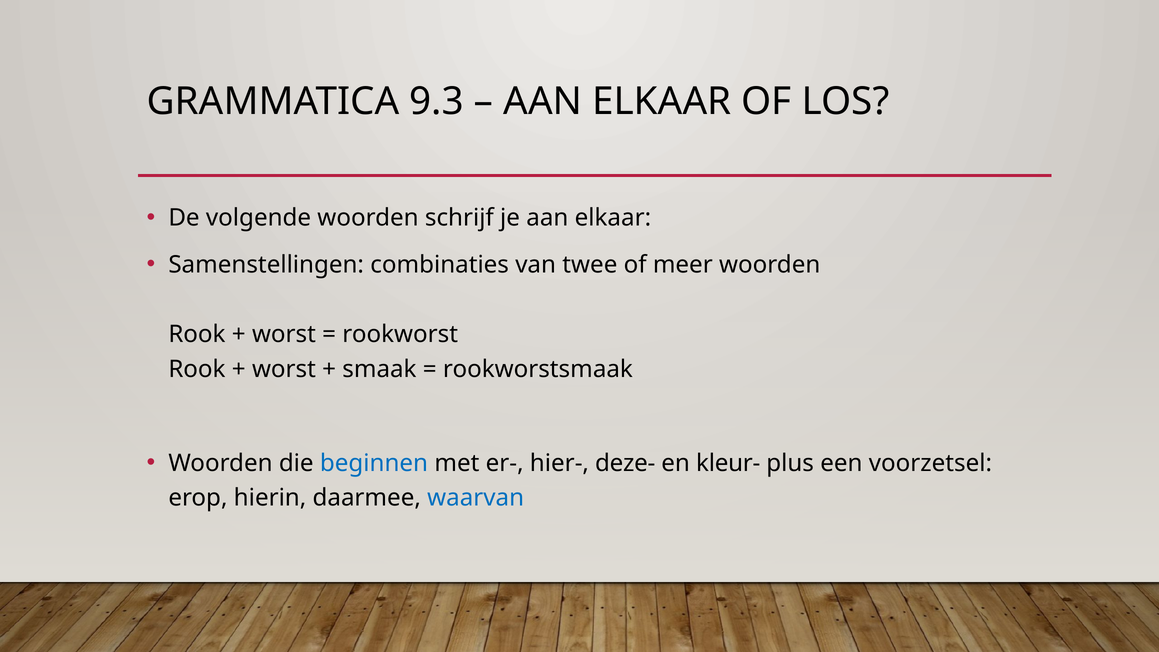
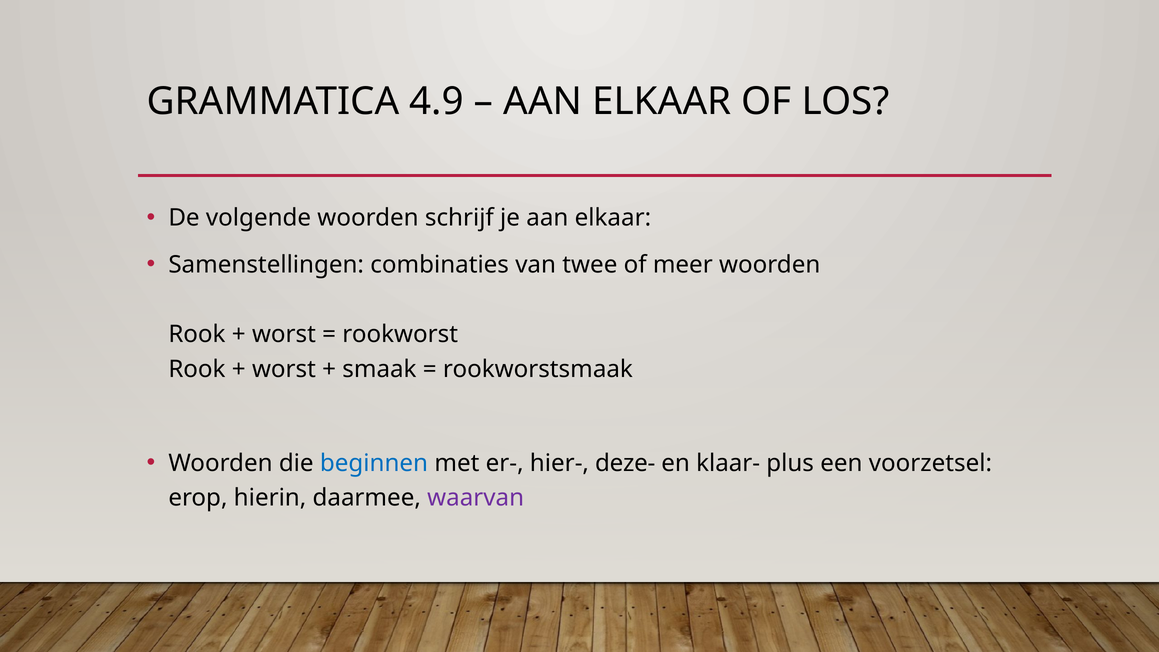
9.3: 9.3 -> 4.9 (437, 101)
kleur-: kleur- -> klaar- (728, 463)
waarvan colour: blue -> purple (476, 498)
